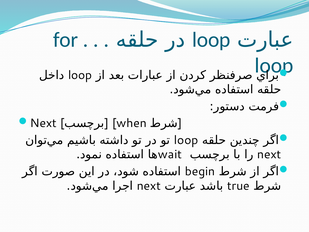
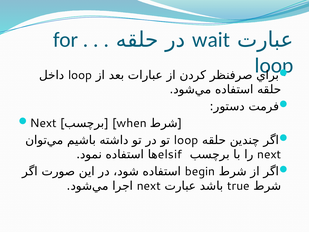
loop: loop -> wait (211, 40)
wait: wait -> elsif (170, 154)
